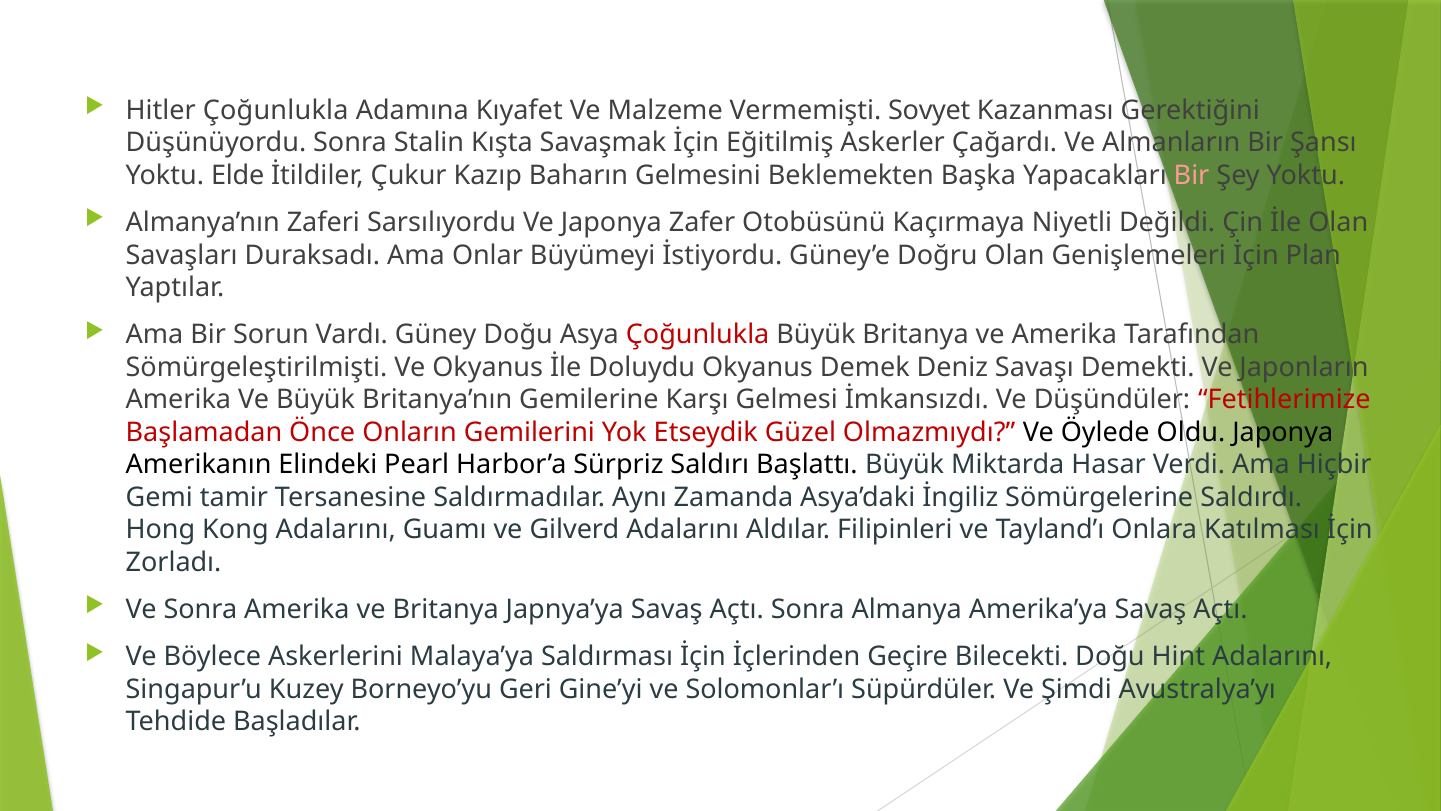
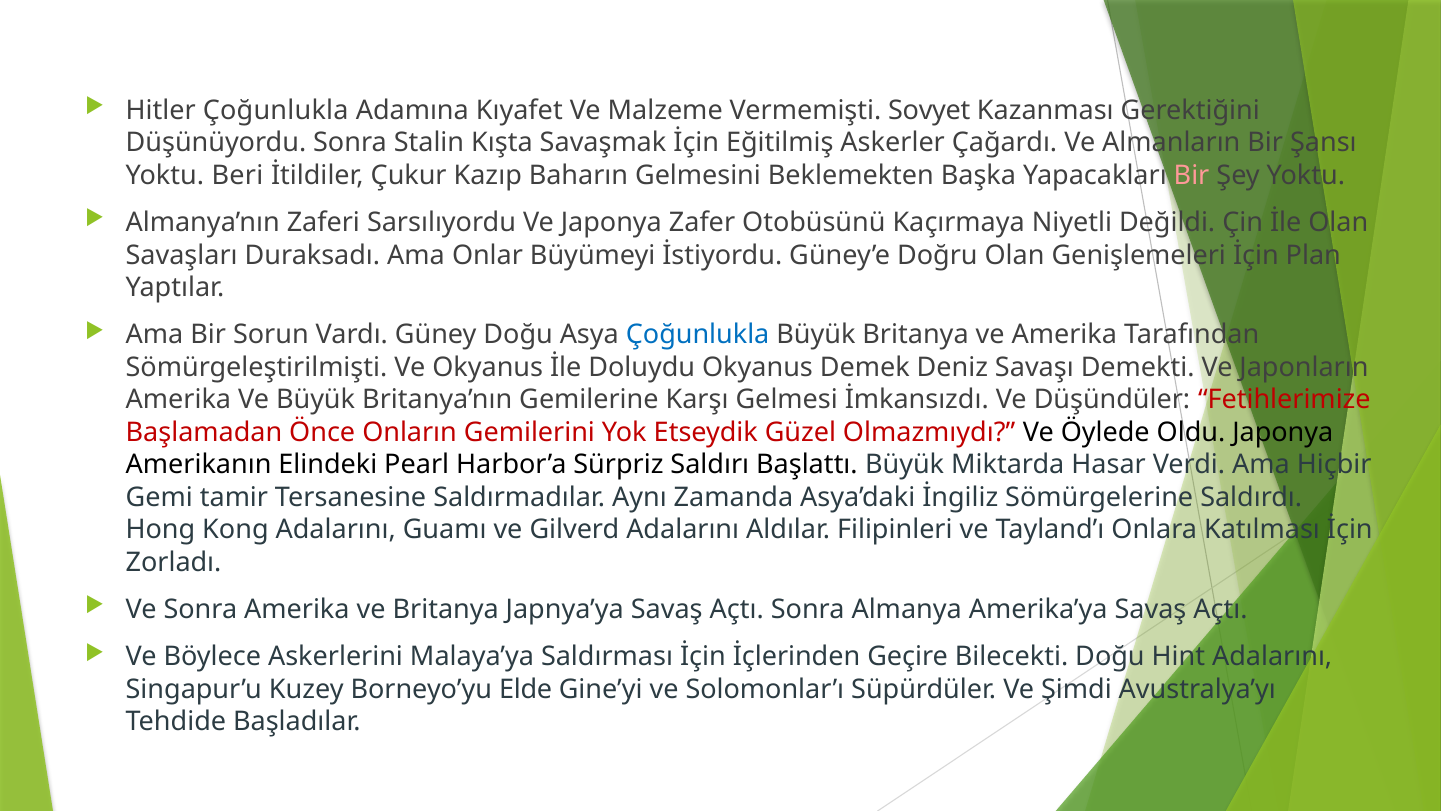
Elde: Elde -> Beri (237, 175)
Çoğunlukla colour: red -> blue (698, 335)
Geri: Geri -> Elde (526, 689)
